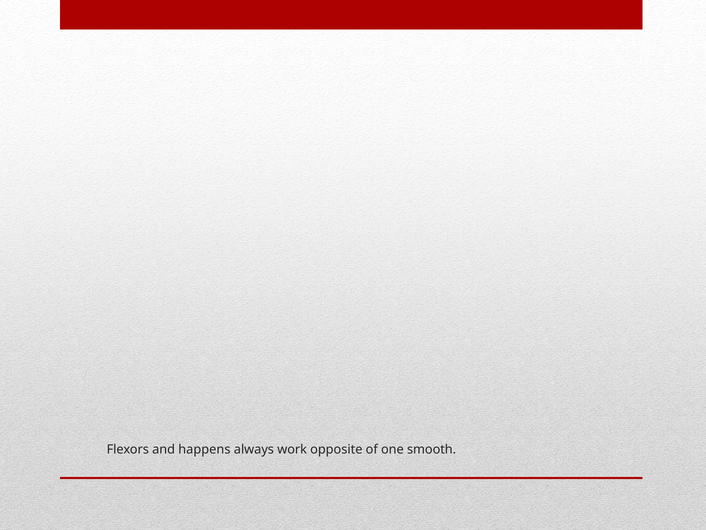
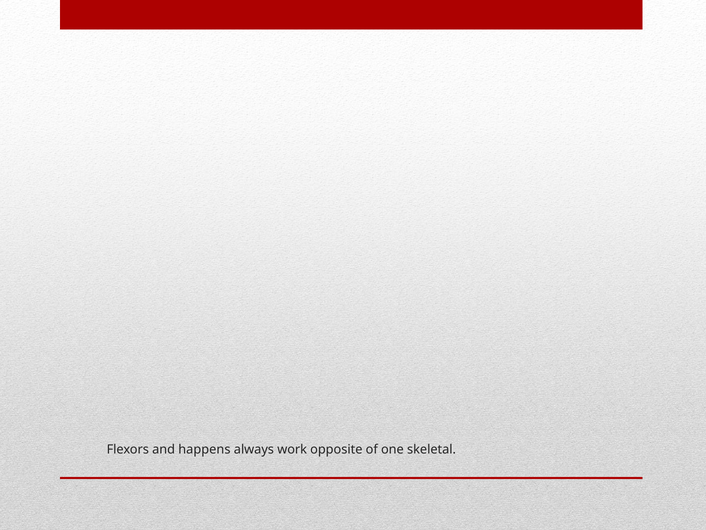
smooth: smooth -> skeletal (432, 449)
